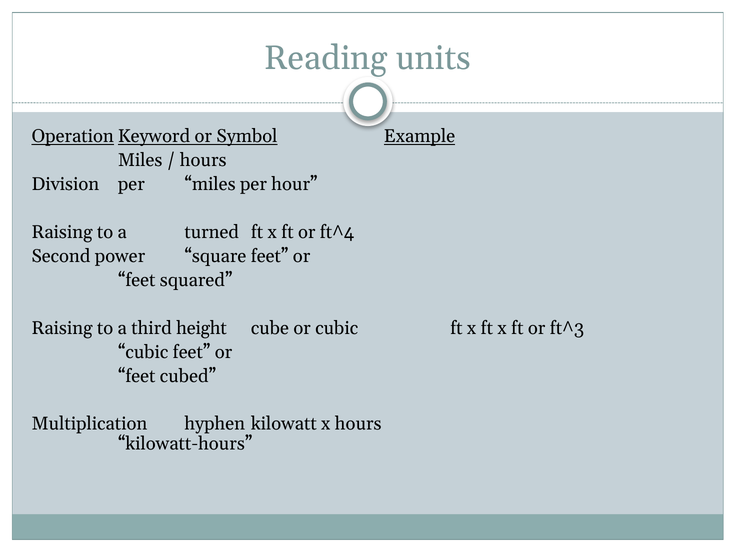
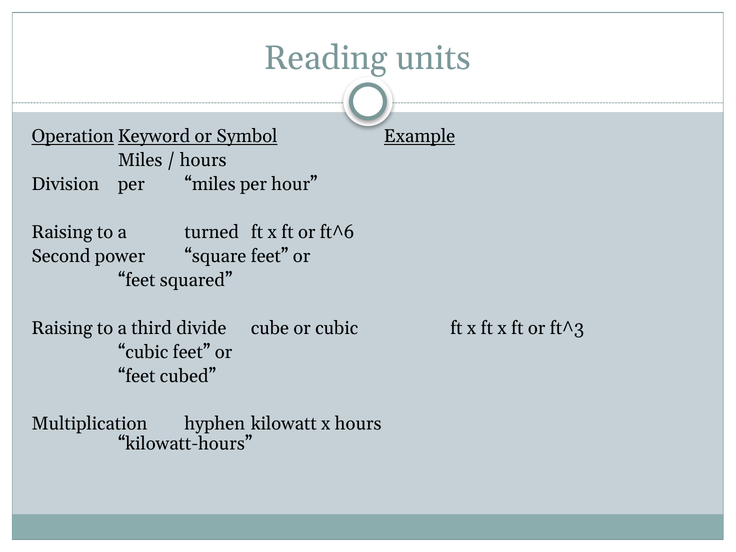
ft^4: ft^4 -> ft^6 (337, 232)
height: height -> divide (201, 328)
